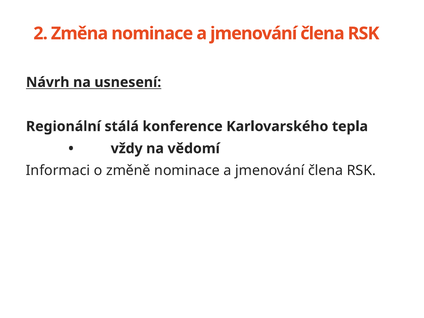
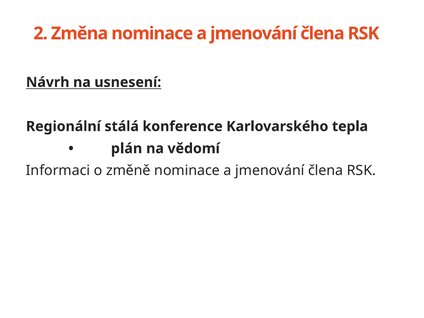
vždy: vždy -> plán (127, 149)
